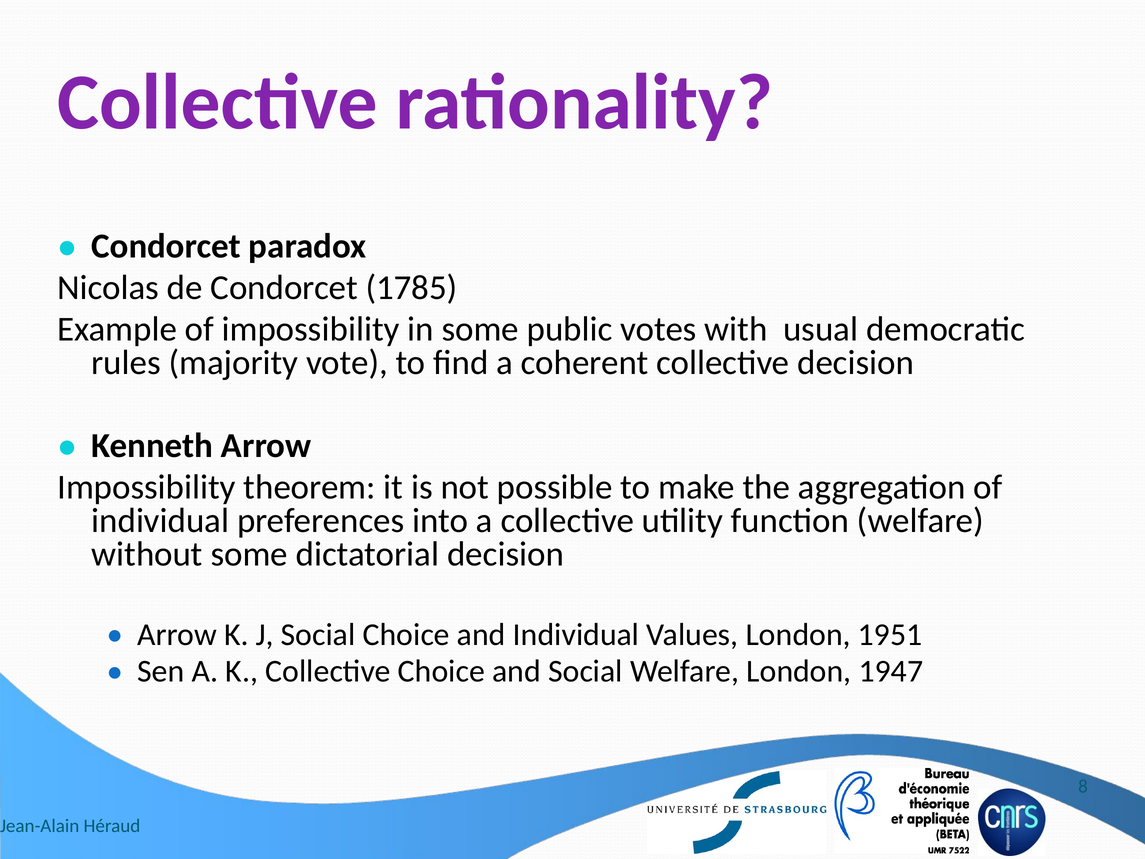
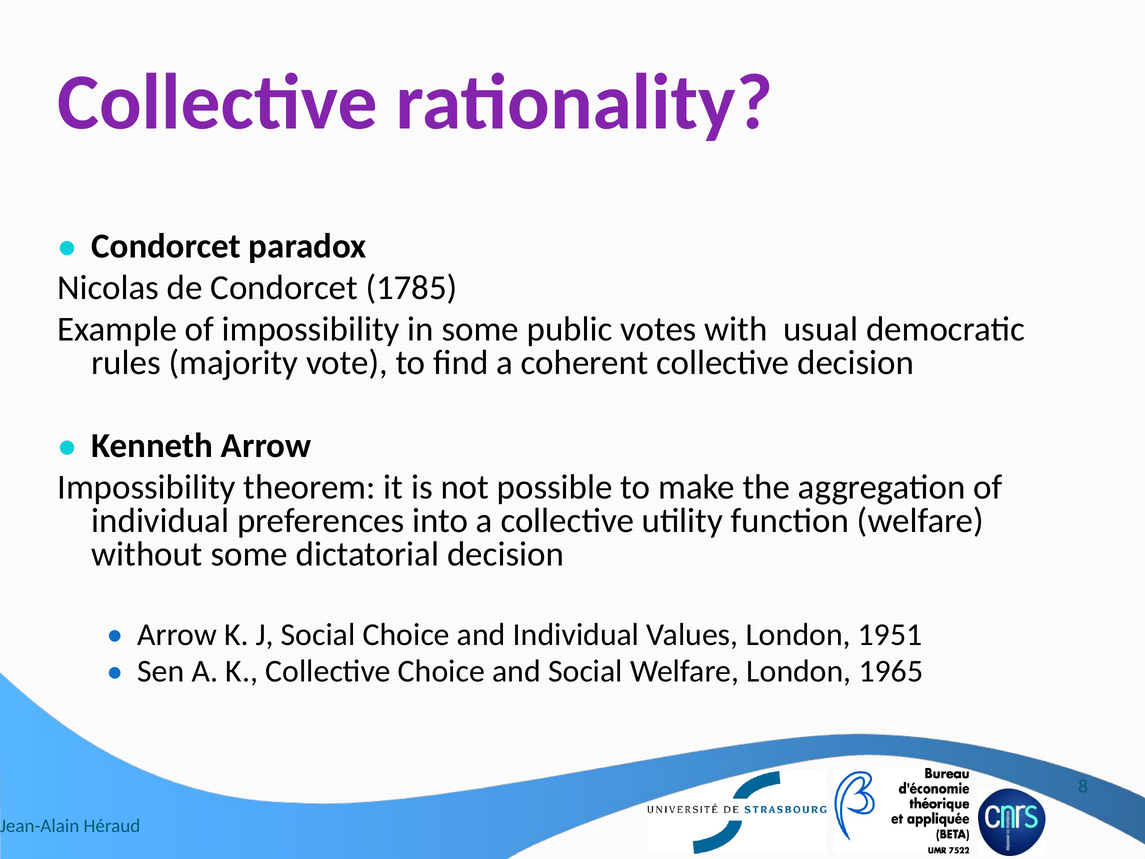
1947: 1947 -> 1965 (891, 671)
